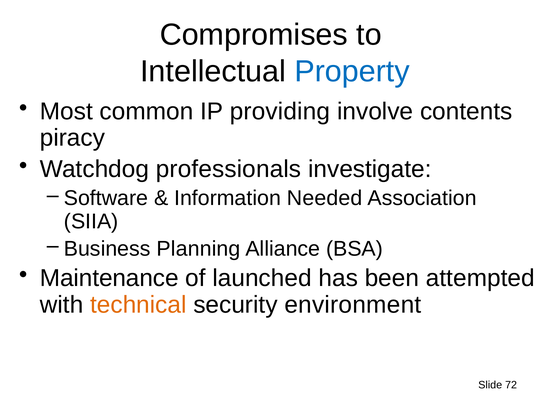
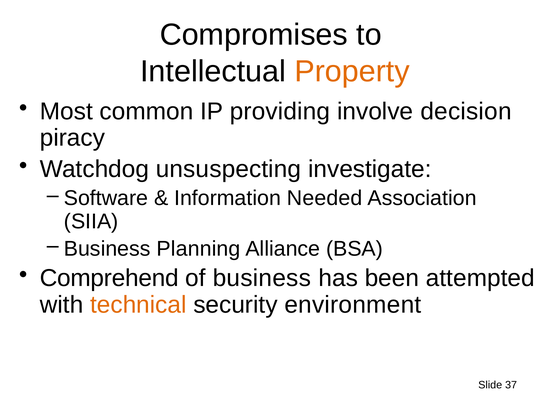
Property colour: blue -> orange (352, 71)
contents: contents -> decision (466, 112)
professionals: professionals -> unsuspecting (229, 169)
Maintenance: Maintenance -> Comprehend (109, 279)
of launched: launched -> business (262, 279)
72: 72 -> 37 (511, 386)
